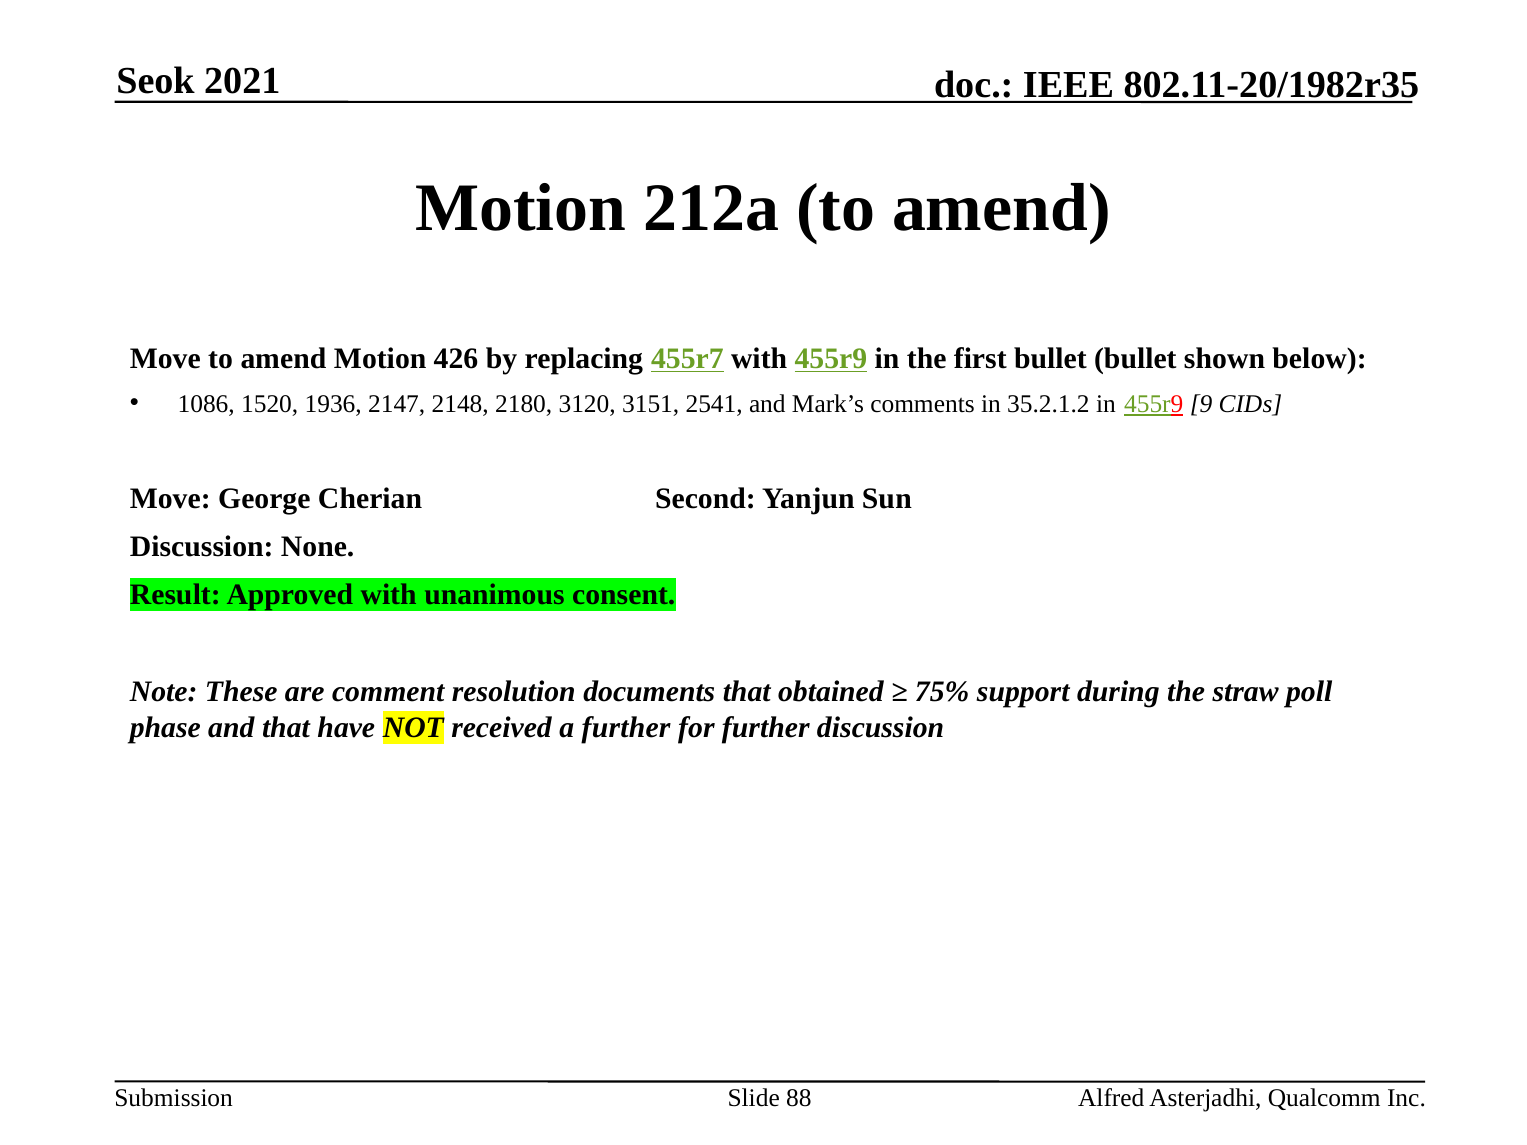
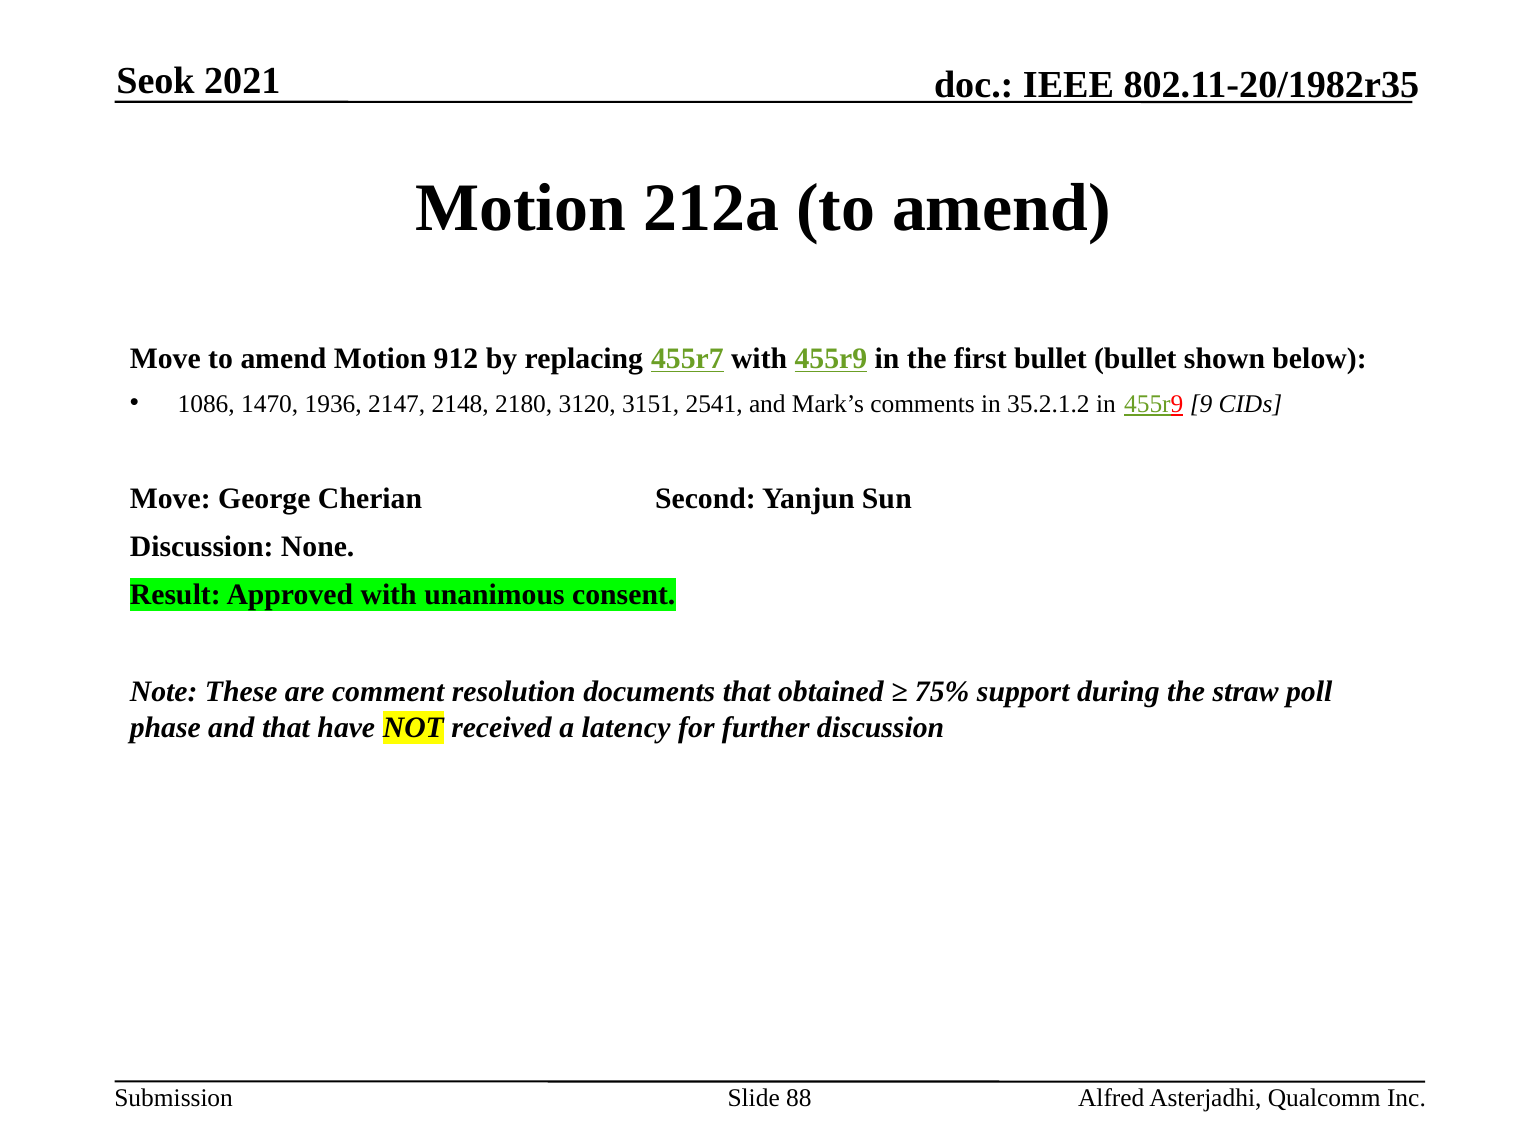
426: 426 -> 912 (456, 358)
1520: 1520 -> 1470 (270, 404)
a further: further -> latency (626, 728)
